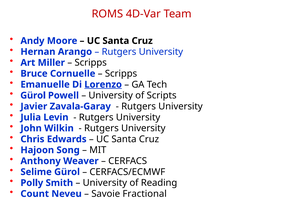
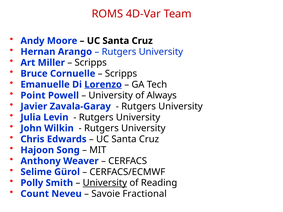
Gürol: Gürol -> Point (33, 96)
Scripts: Scripts -> Always (162, 96)
University underline: none -> present (105, 183)
